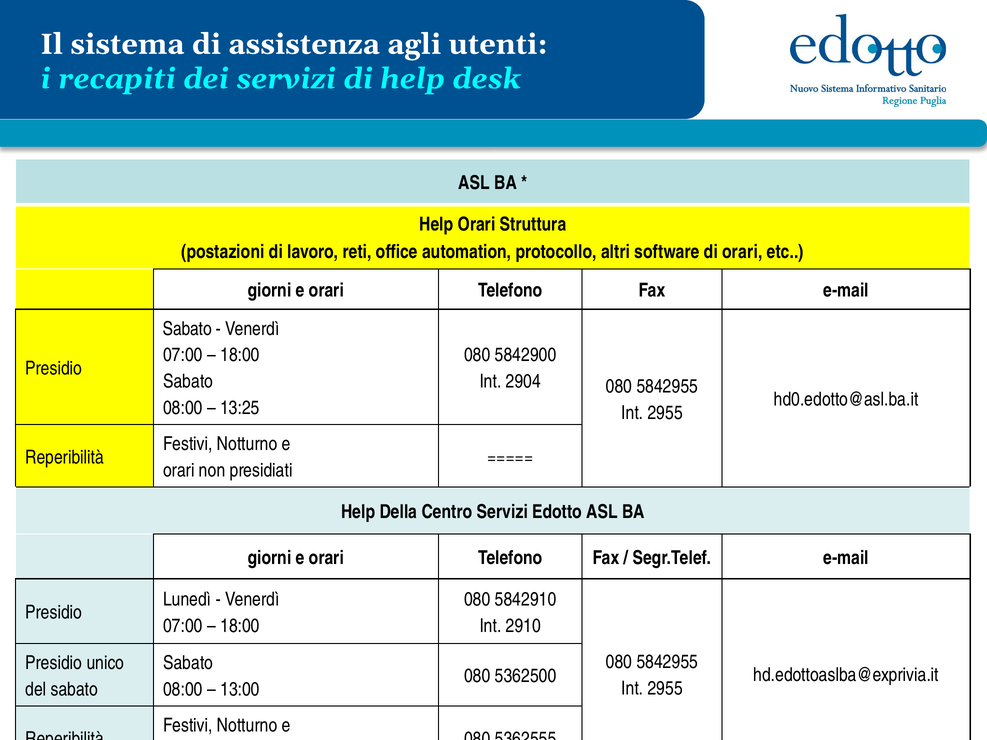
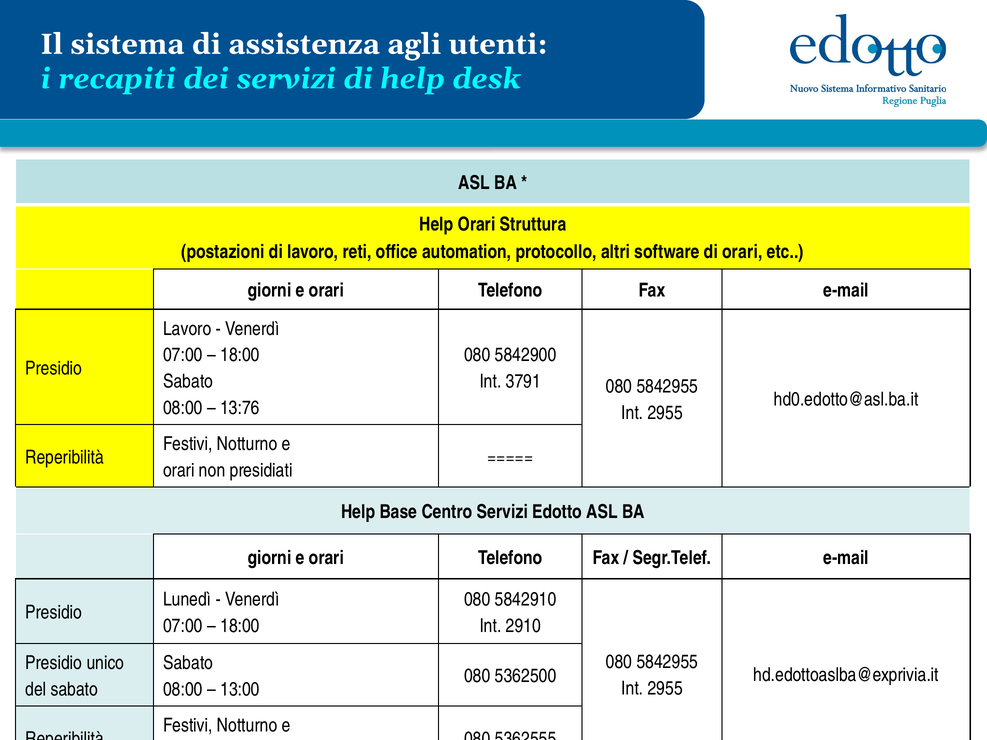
Sabato: Sabato -> Lavoro (187, 329)
2904: 2904 -> 3791 (523, 382)
13:25: 13:25 -> 13:76 (240, 408)
Della: Della -> Base (398, 512)
